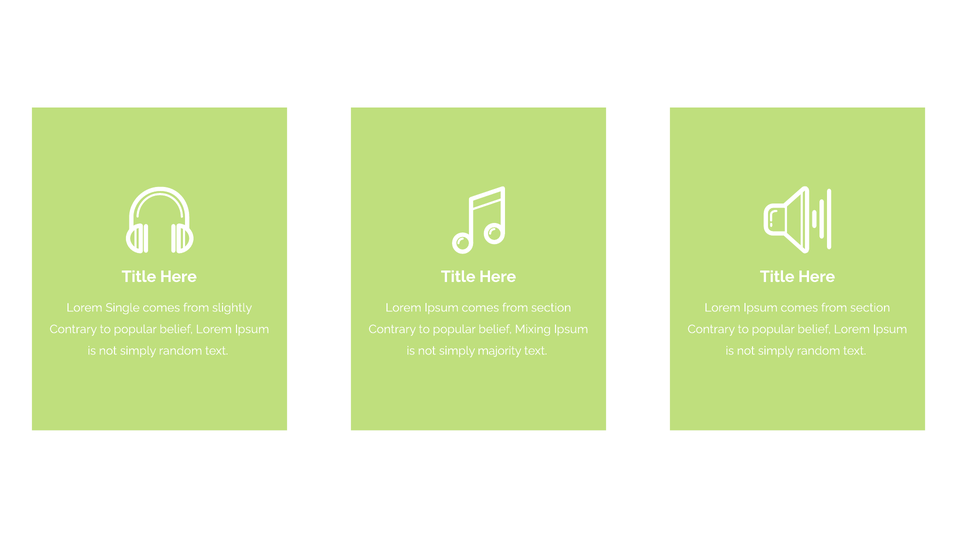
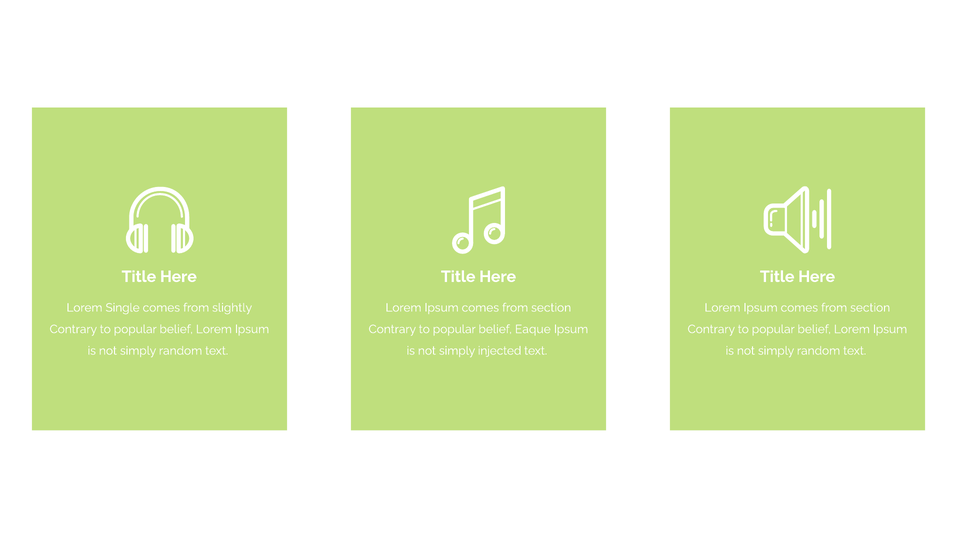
Mixing: Mixing -> Eaque (533, 329)
majority: majority -> injected (500, 351)
